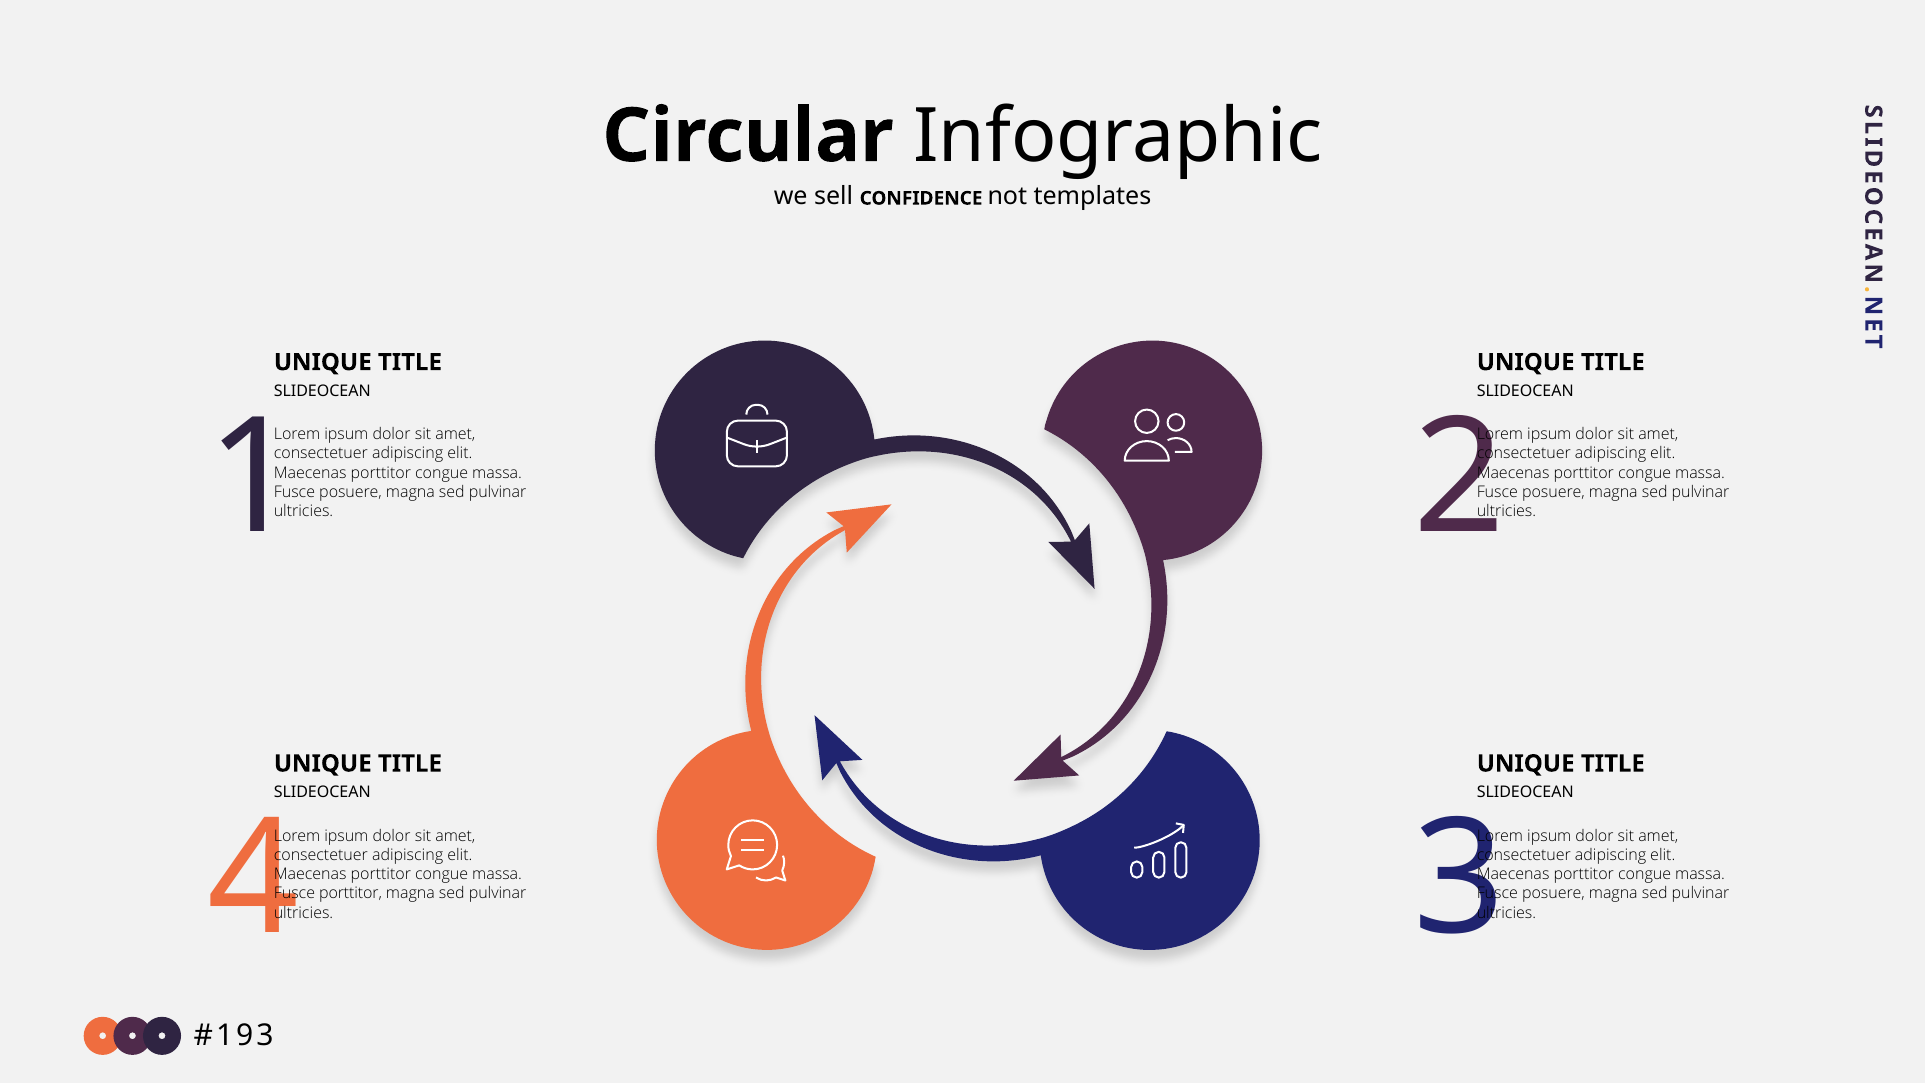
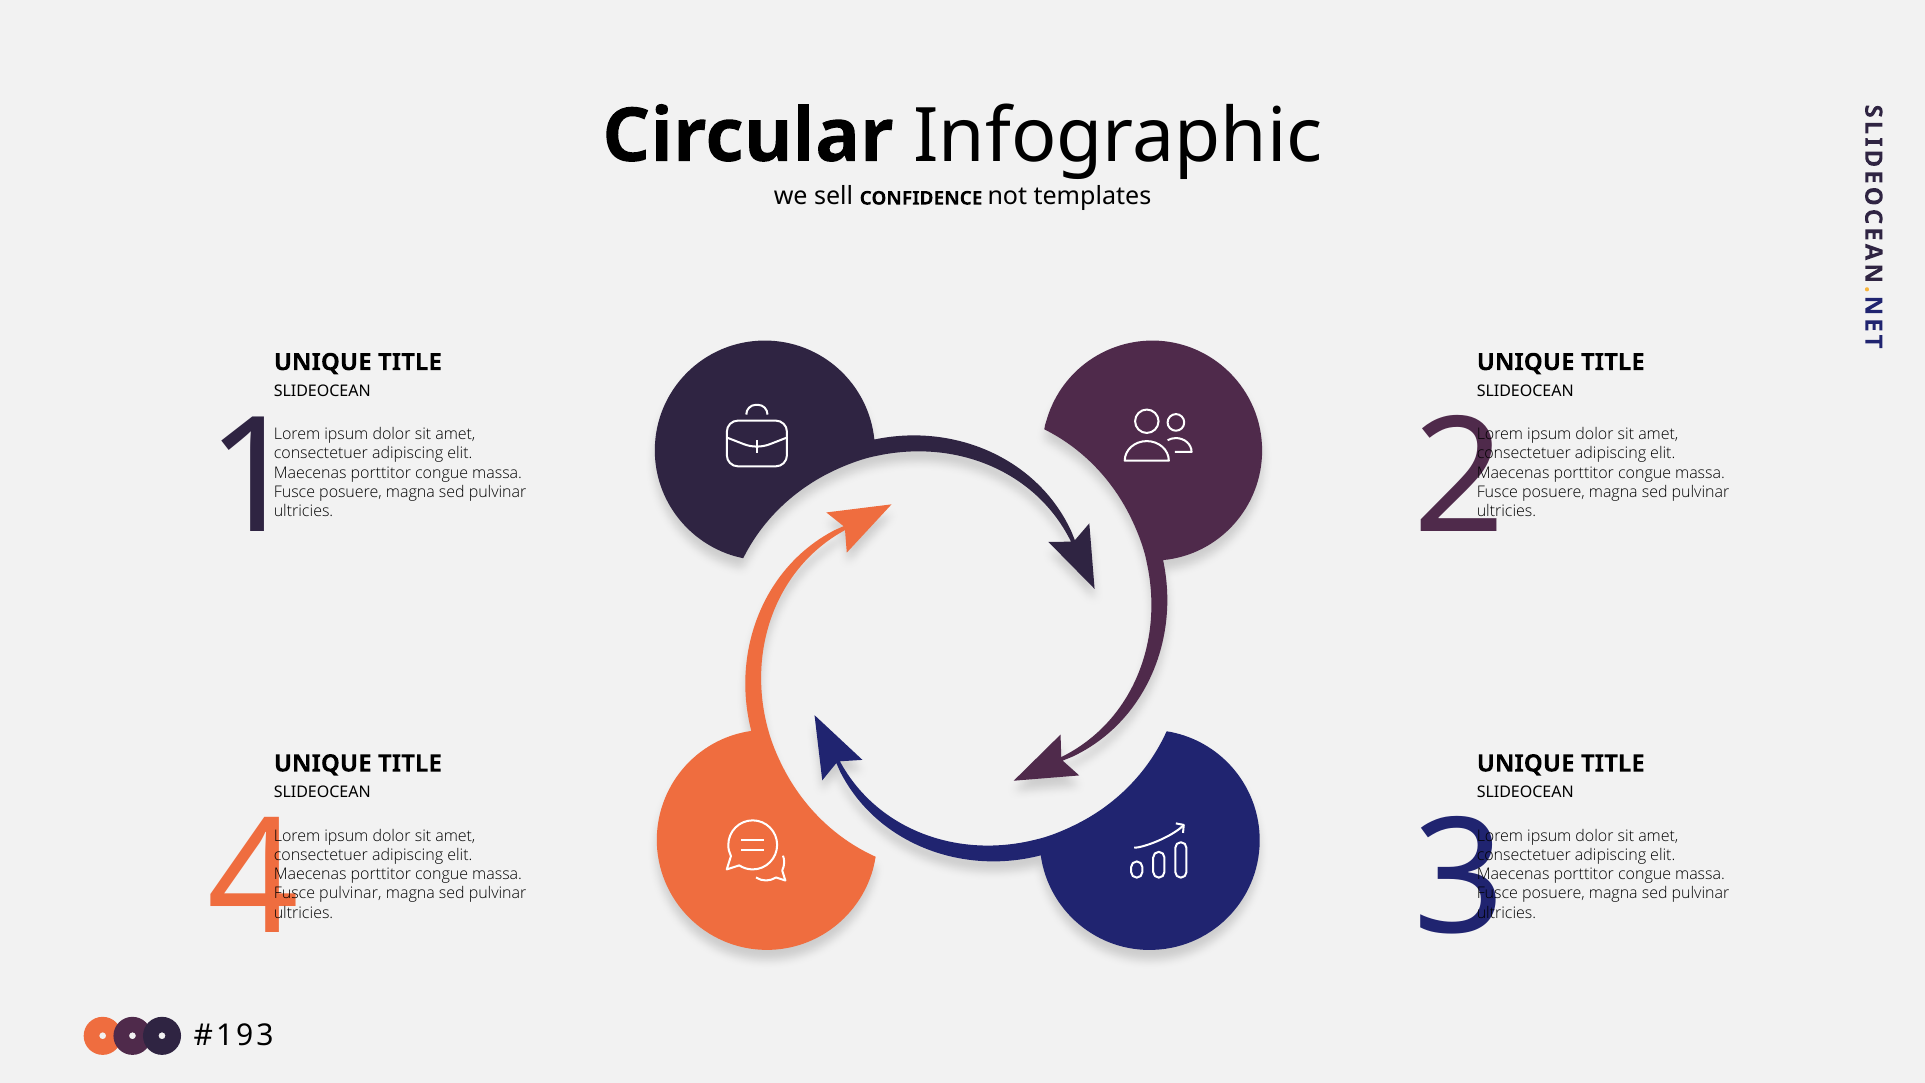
porttitor: porttitor -> pulvinar (350, 893)
